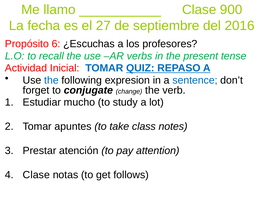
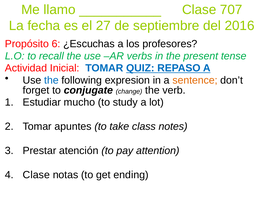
900: 900 -> 707 (231, 10)
sentence colour: blue -> orange (195, 80)
follows: follows -> ending (131, 175)
